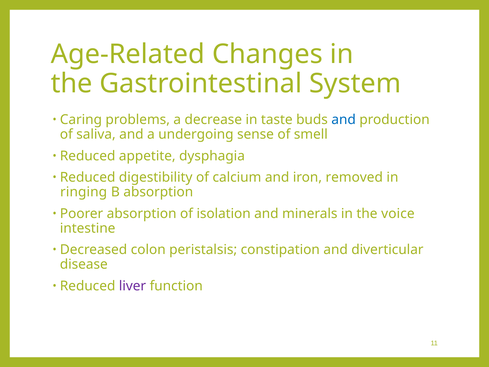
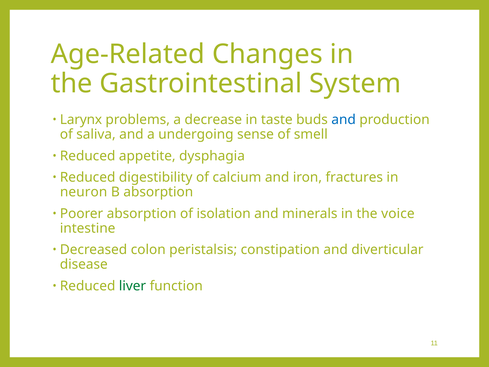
Caring: Caring -> Larynx (81, 120)
removed: removed -> fractures (354, 177)
ringing: ringing -> neuron (84, 192)
liver colour: purple -> green (133, 286)
